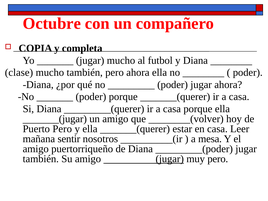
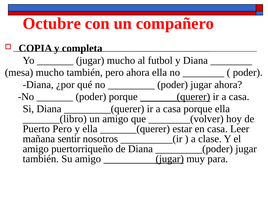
clase: clase -> mesa (19, 73)
_______(querer underline: none -> present (175, 97)
_______(jugar: _______(jugar -> _______(libro (55, 119)
mesa: mesa -> clase (210, 139)
muy pero: pero -> para (218, 159)
